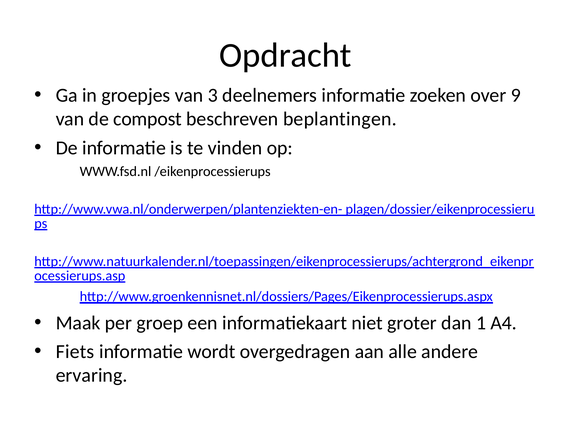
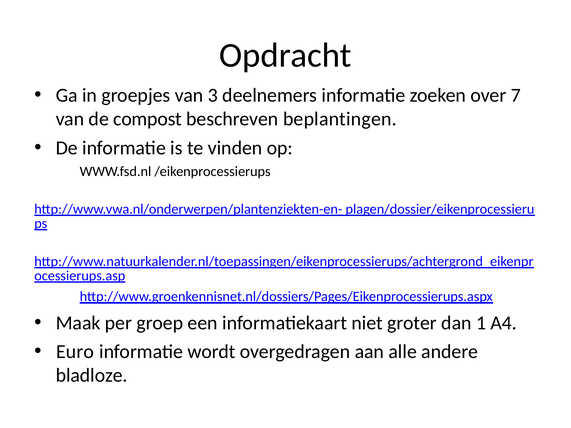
9: 9 -> 7 (516, 95)
Fiets: Fiets -> Euro (75, 352)
ervaring: ervaring -> bladloze (92, 376)
